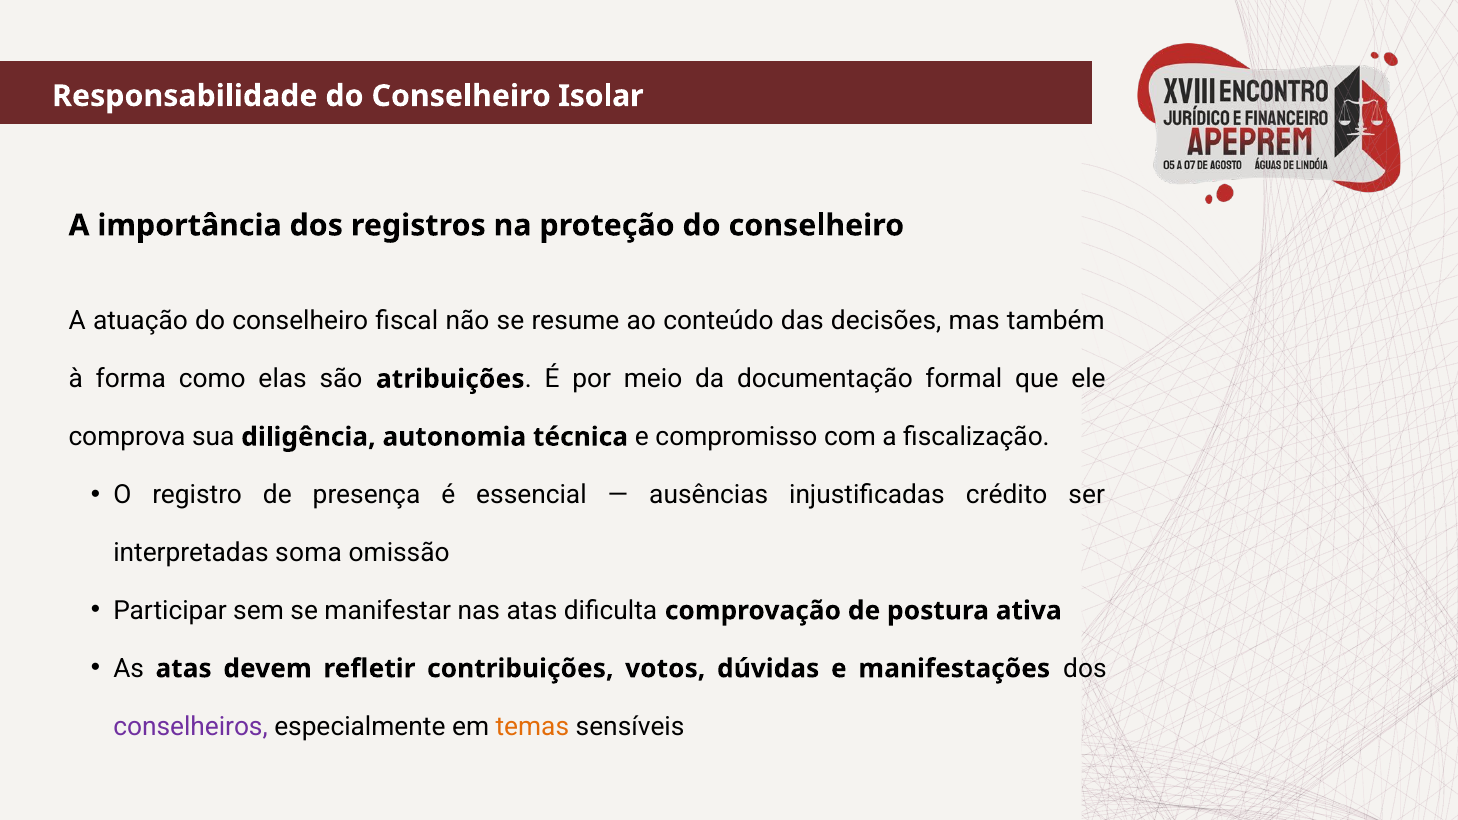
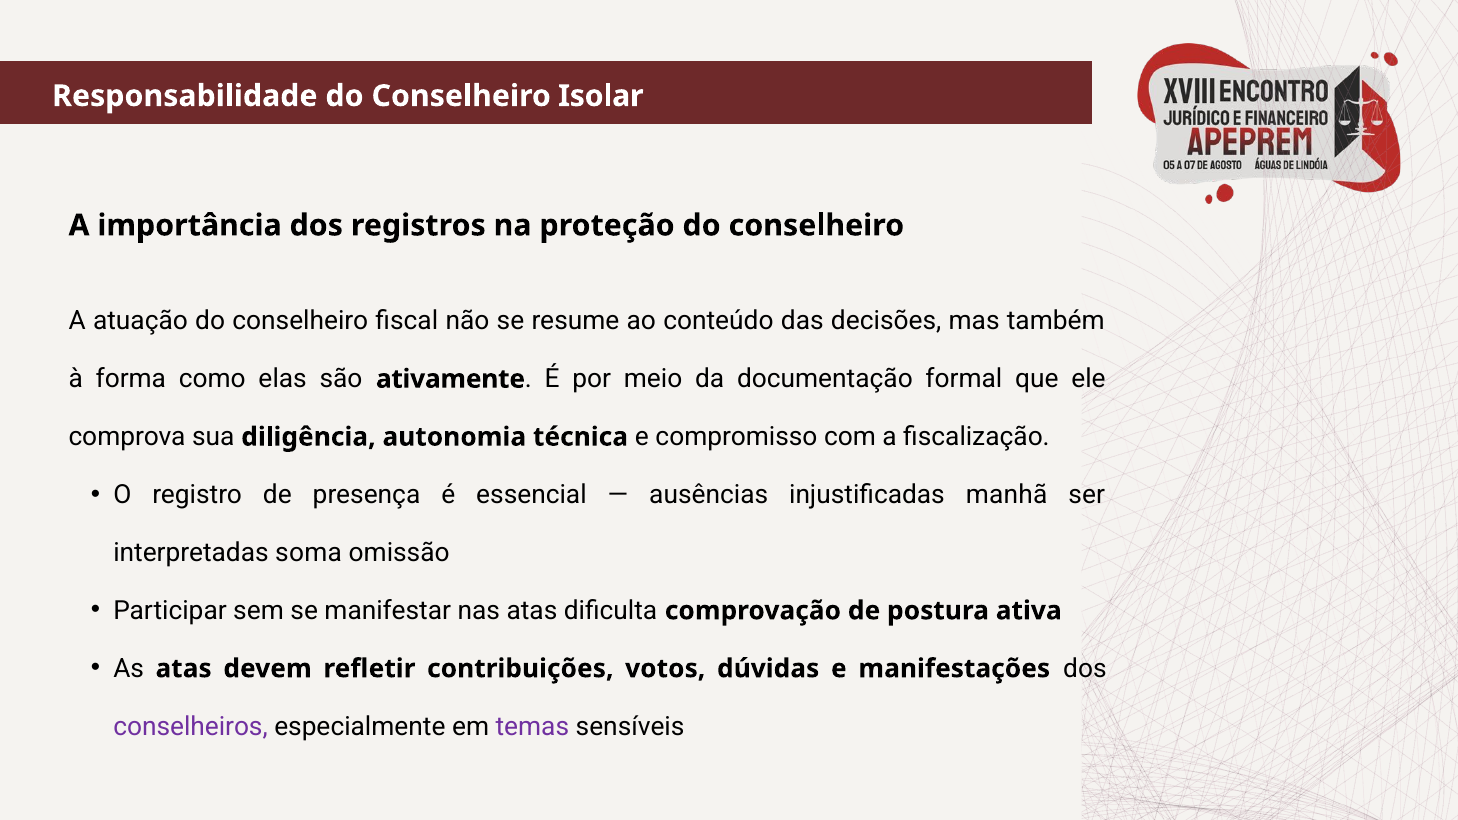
atribuições: atribuições -> ativamente (450, 379)
crédito: crédito -> manhã (1007, 495)
temas colour: orange -> purple (532, 727)
